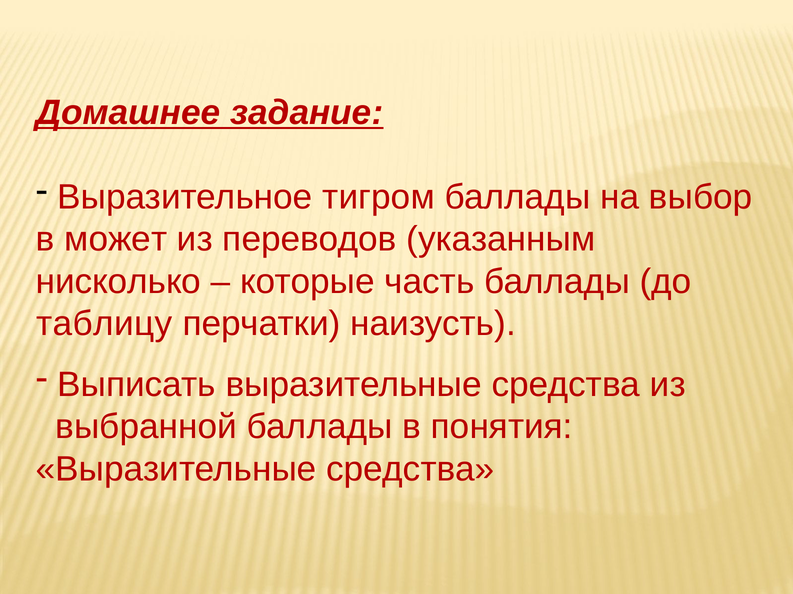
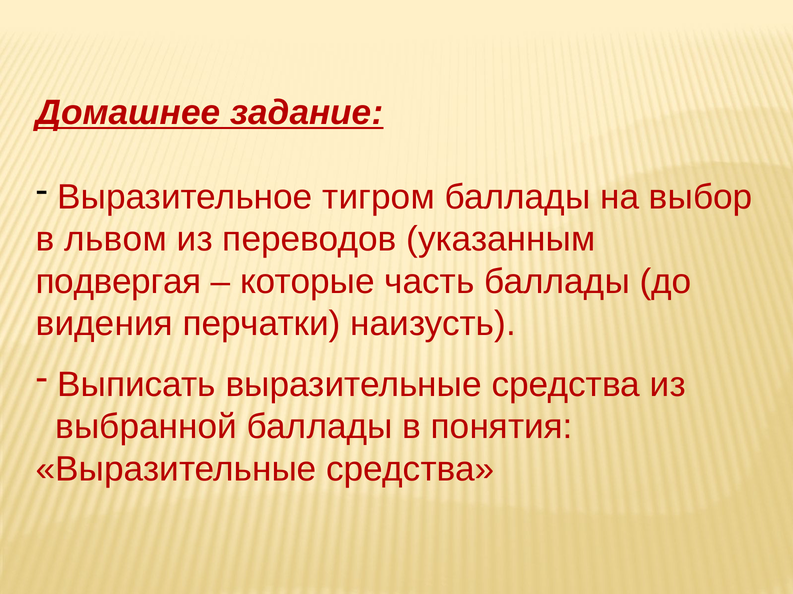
может: может -> львом (116, 239)
нисколько: нисколько -> подвергая (119, 282)
таблицу: таблицу -> видения (104, 324)
